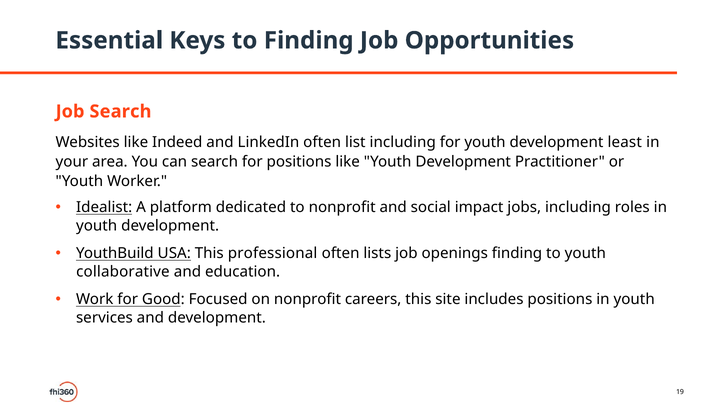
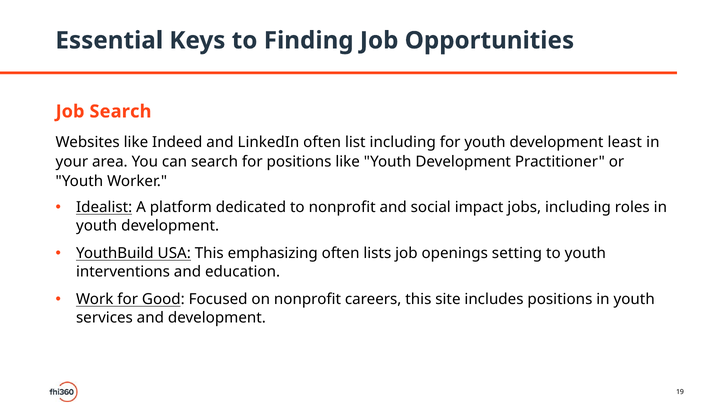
professional: professional -> emphasizing (273, 253)
openings finding: finding -> setting (517, 253)
collaborative: collaborative -> interventions (123, 272)
